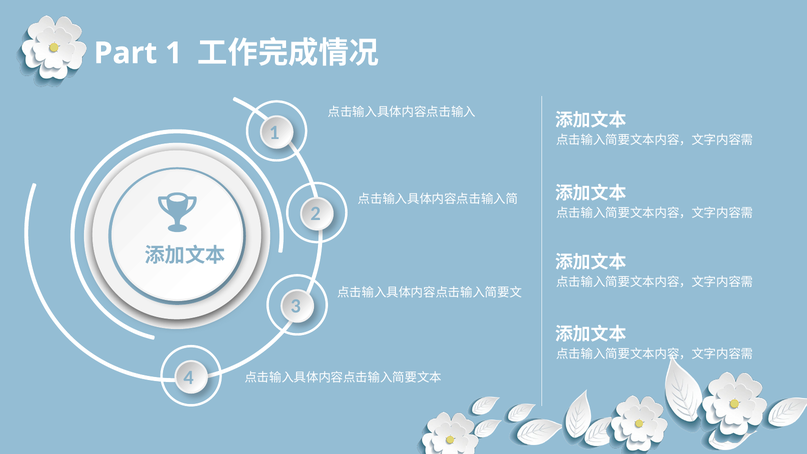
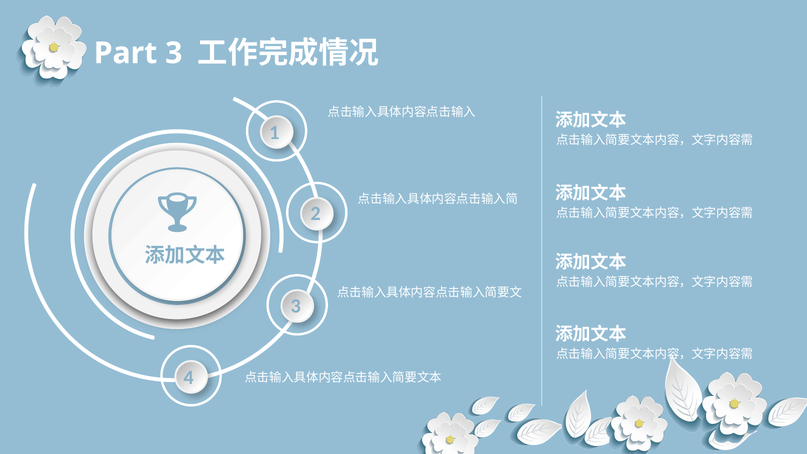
Part 1: 1 -> 3 (174, 53)
